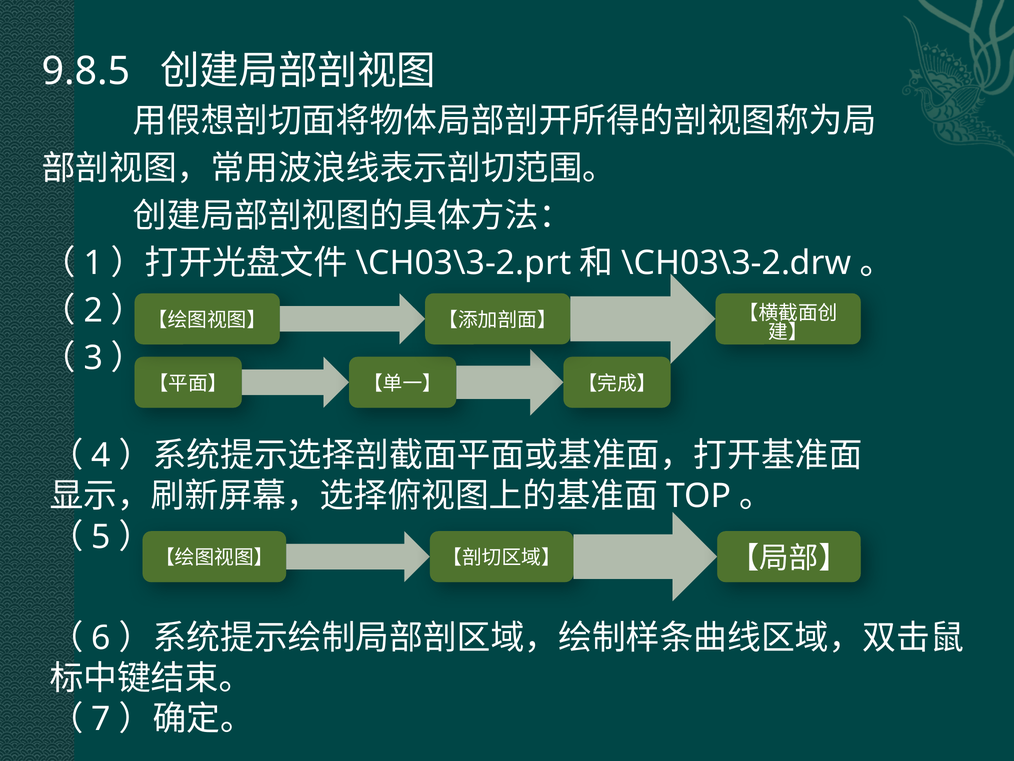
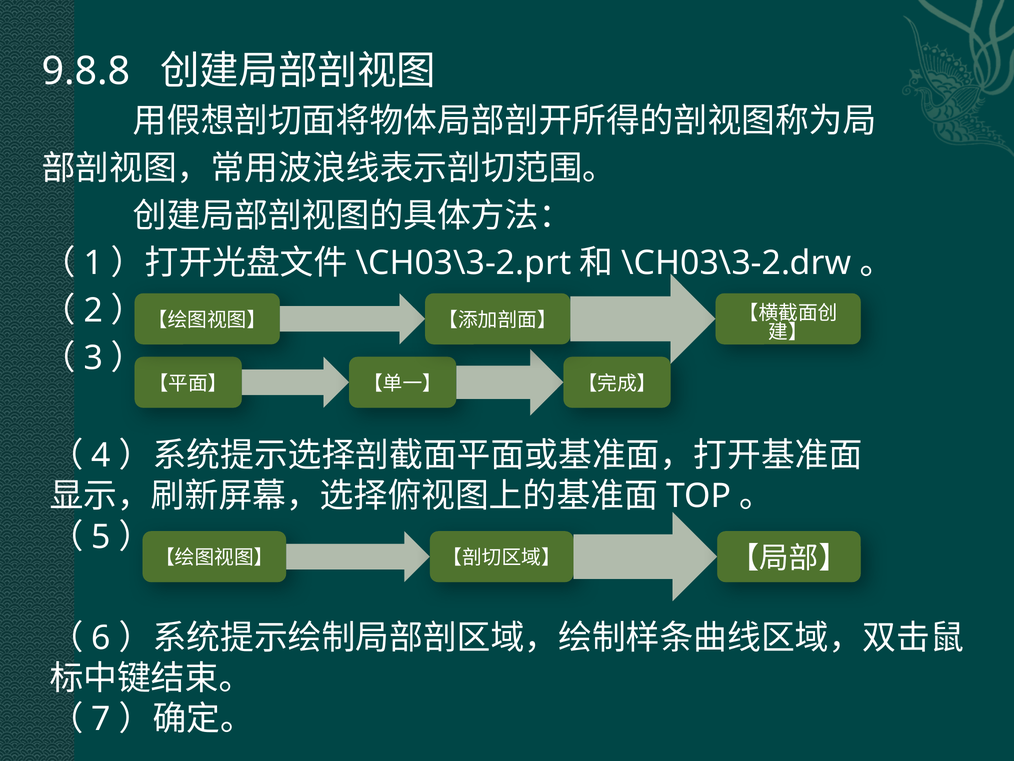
9.8.5: 9.8.5 -> 9.8.8 (86, 71)
